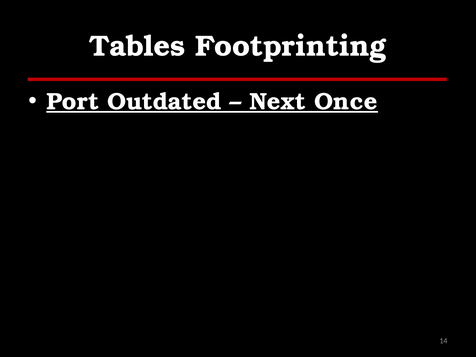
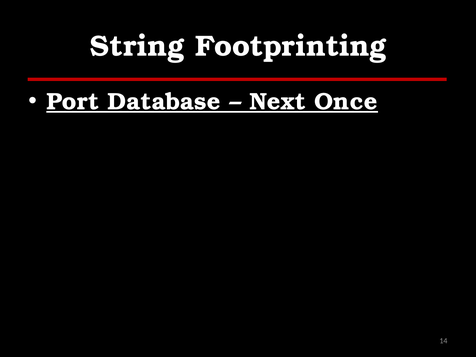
Tables: Tables -> String (137, 46)
Outdated: Outdated -> Database (164, 102)
